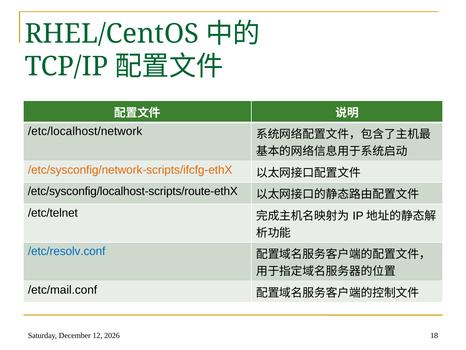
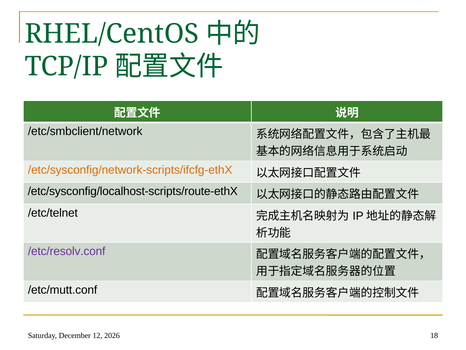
/etc/localhost/network: /etc/localhost/network -> /etc/smbclient/network (85, 131)
/etc/resolv.conf colour: blue -> purple (67, 251)
/etc/mail.conf: /etc/mail.conf -> /etc/mutt.conf (63, 290)
